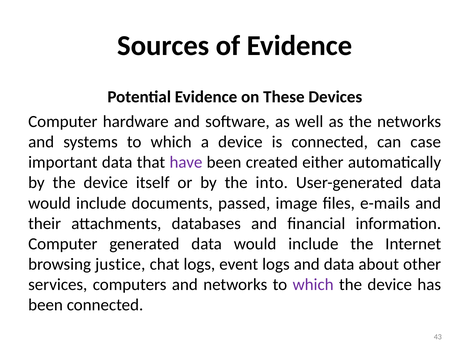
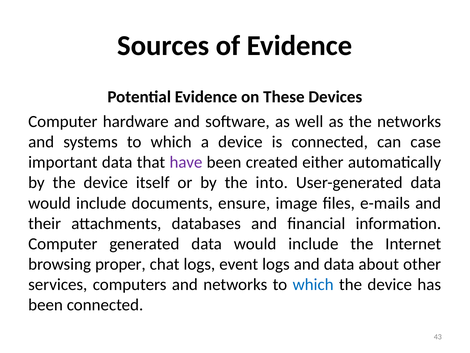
passed: passed -> ensure (244, 203)
justice: justice -> proper (120, 264)
which colour: purple -> blue (313, 284)
